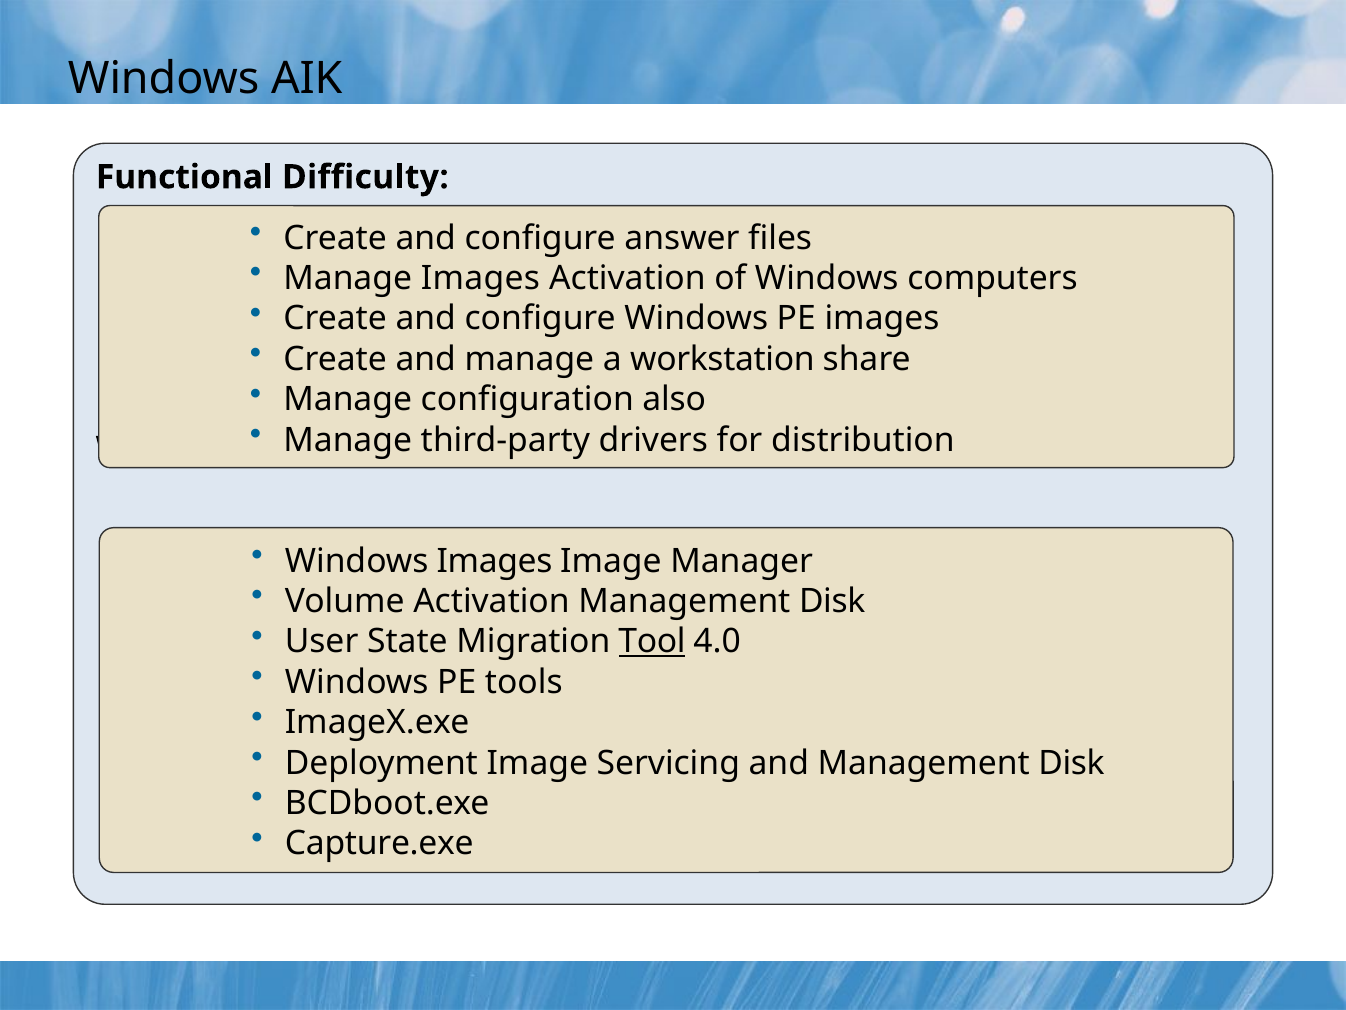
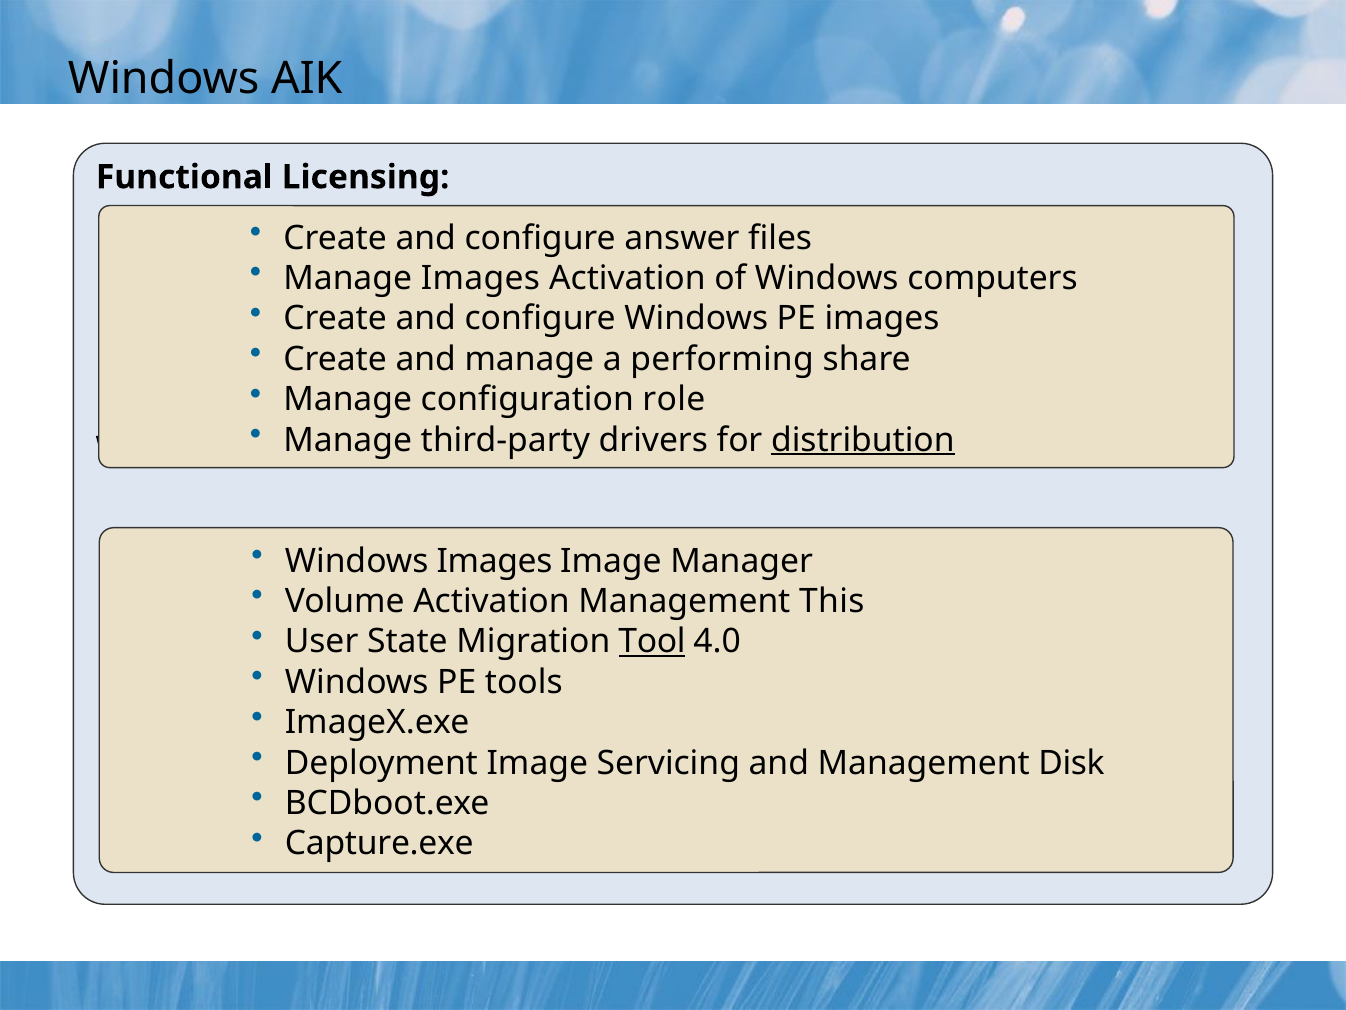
Difficulty: Difficulty -> Licensing (366, 177)
workstation: workstation -> performing (722, 359)
also: also -> role (674, 399)
distribution underline: none -> present (863, 440)
Activation Management Disk: Disk -> This (832, 601)
